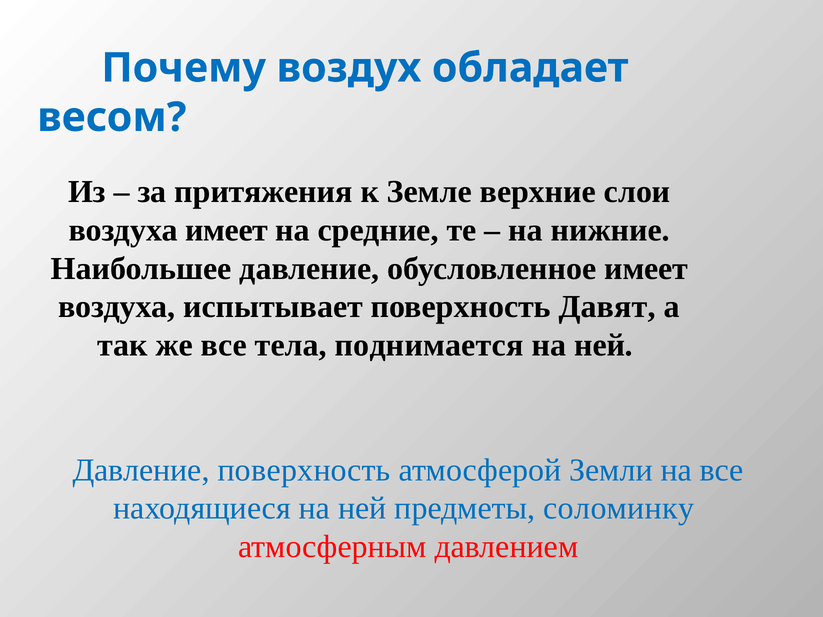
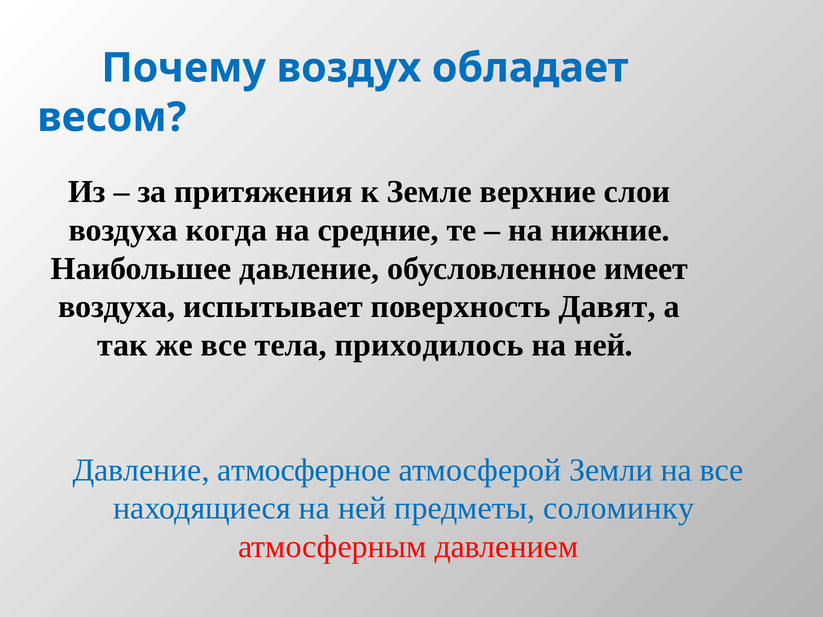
воздуха имеет: имеет -> когда (226, 230)
поднимается: поднимается -> приходилось (429, 345)
Давление поверхность: поверхность -> атмосферное (304, 470)
